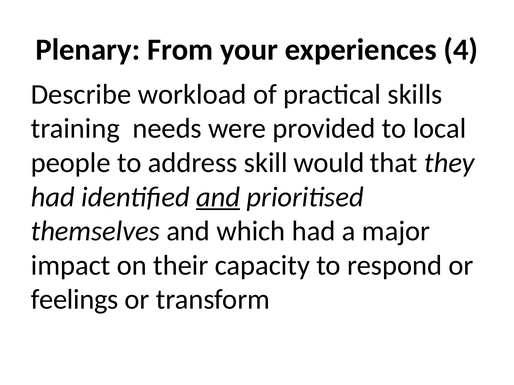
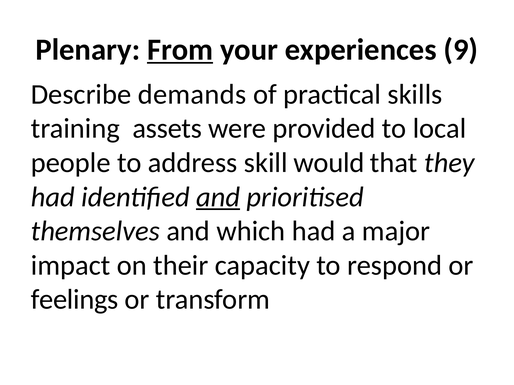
From underline: none -> present (180, 50)
4: 4 -> 9 (461, 50)
workload: workload -> demands (192, 94)
needs: needs -> assets (167, 129)
